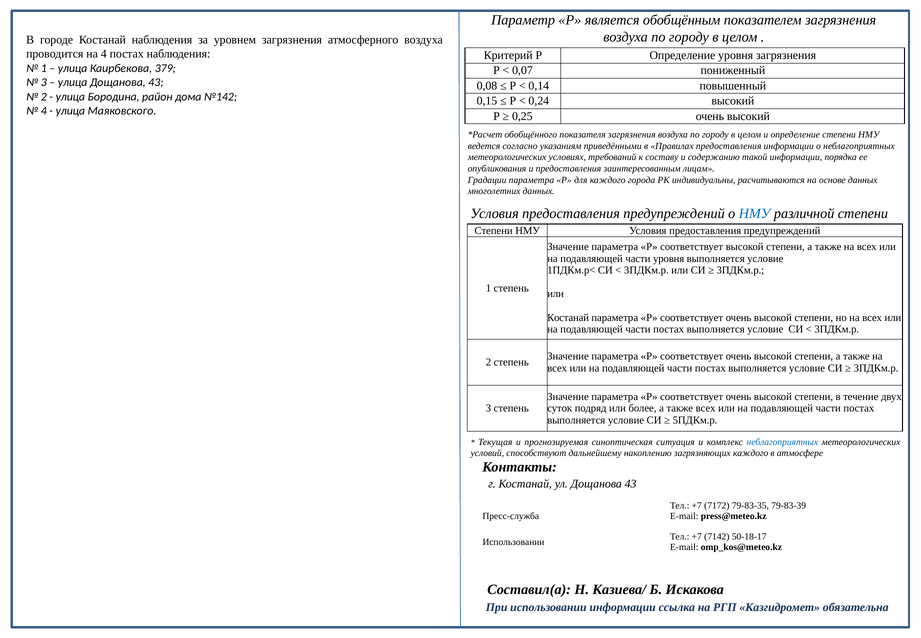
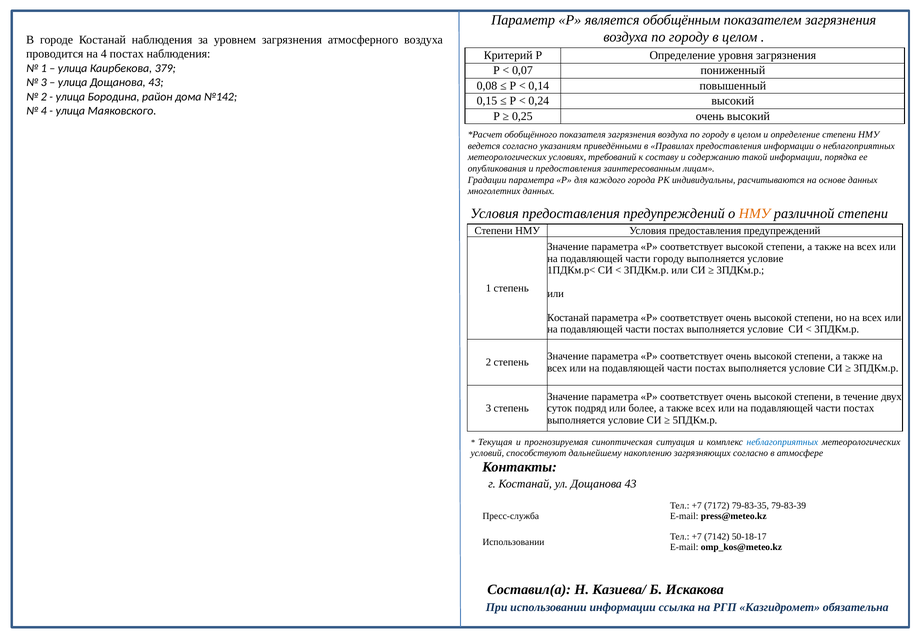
НМУ colour: blue -> orange (755, 214)
части уровня: уровня -> городу (669, 258)
загрязняющих каждого: каждого -> согласно (751, 453)
